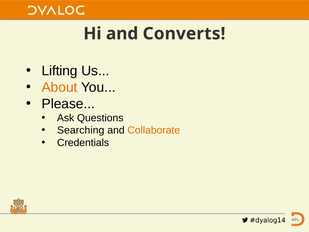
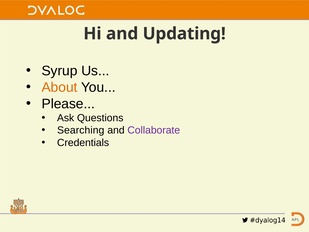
Converts: Converts -> Updating (184, 34)
Lifting: Lifting -> Syrup (60, 71)
Collaborate colour: orange -> purple (154, 130)
